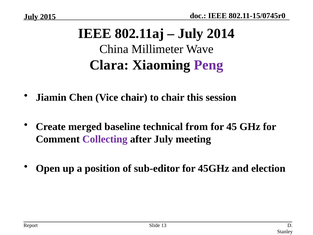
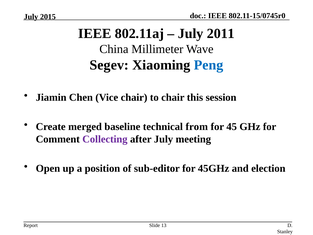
2014: 2014 -> 2011 (221, 34)
Clara: Clara -> Segev (109, 65)
Peng colour: purple -> blue (209, 65)
